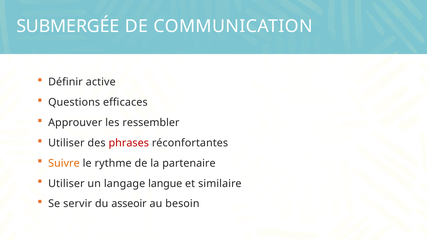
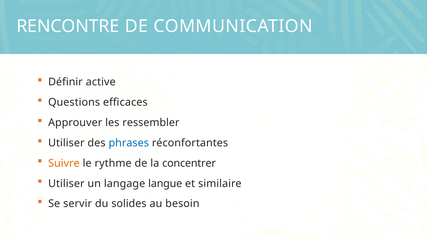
SUBMERGÉE: SUBMERGÉE -> RENCONTRE (68, 26)
phrases colour: red -> blue (129, 143)
partenaire: partenaire -> concentrer (189, 163)
asseoir: asseoir -> solides (129, 204)
